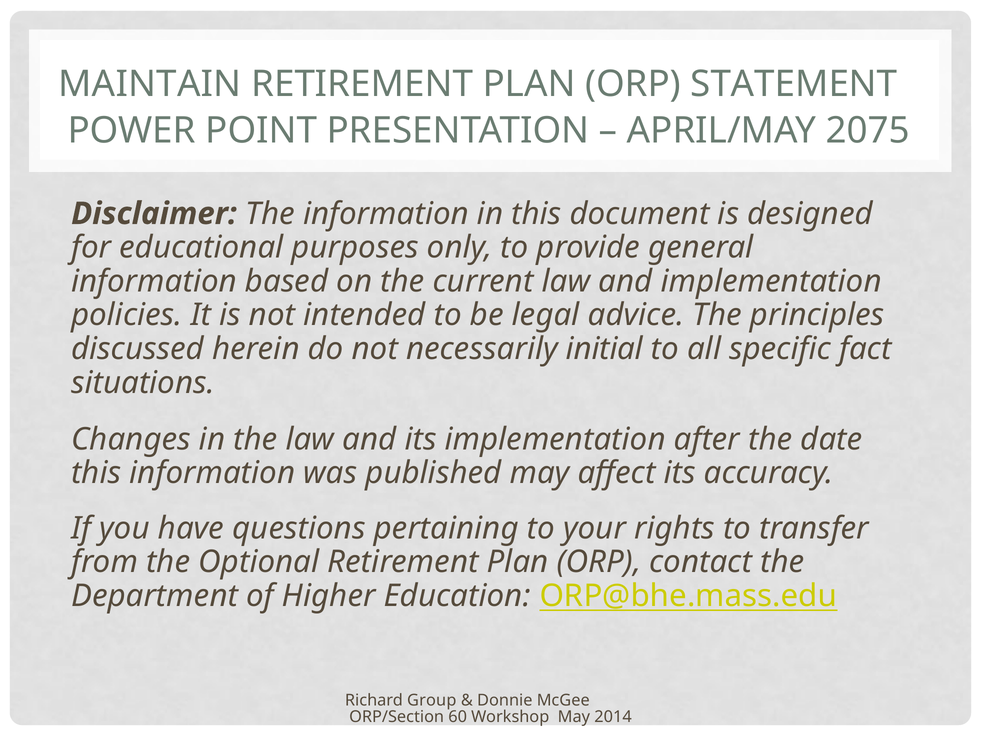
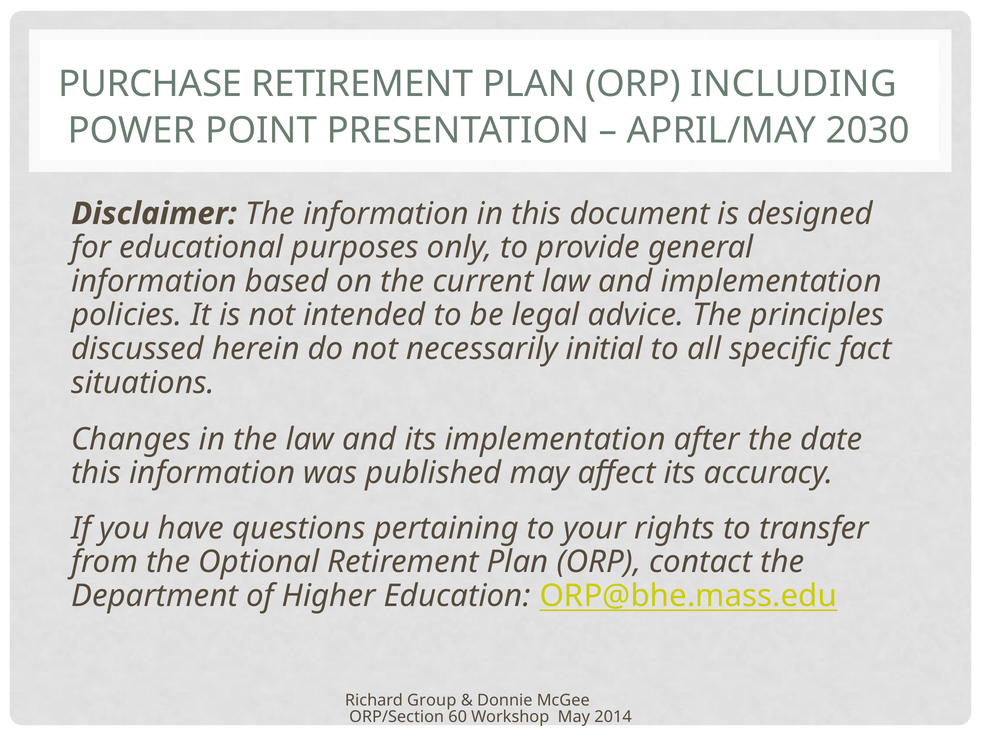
MAINTAIN: MAINTAIN -> PURCHASE (150, 84)
STATEMENT: STATEMENT -> INCLUDING (794, 84)
2075: 2075 -> 2030 (868, 131)
